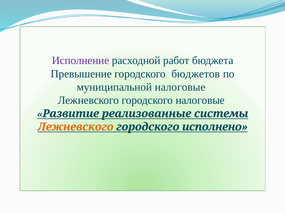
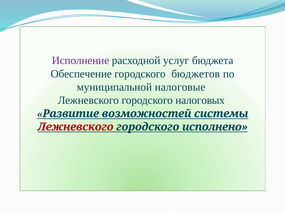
работ: работ -> услуг (176, 61)
Превышение: Превышение -> Обеспечение (81, 74)
городского налоговые: налоговые -> налоговых (200, 101)
реализованные: реализованные -> возможностей (147, 114)
Лежневского colour: orange -> red (76, 127)
